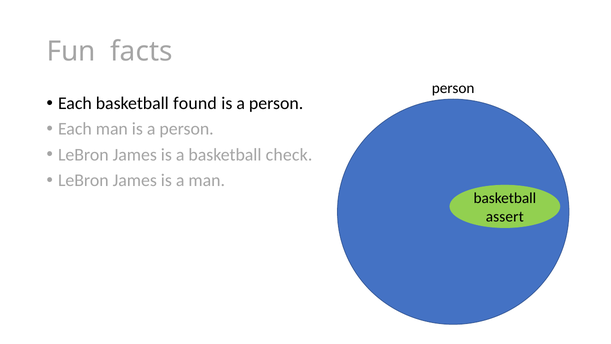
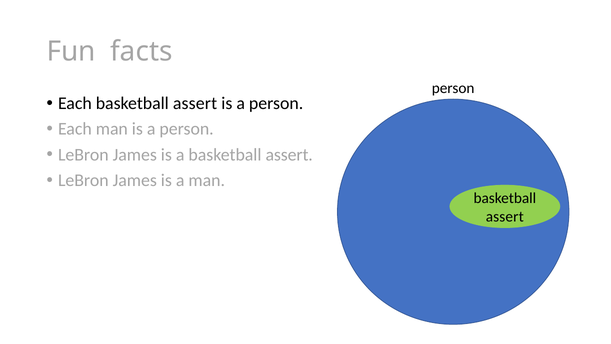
Each basketball found: found -> assert (195, 103)
a basketball check: check -> assert (289, 155)
